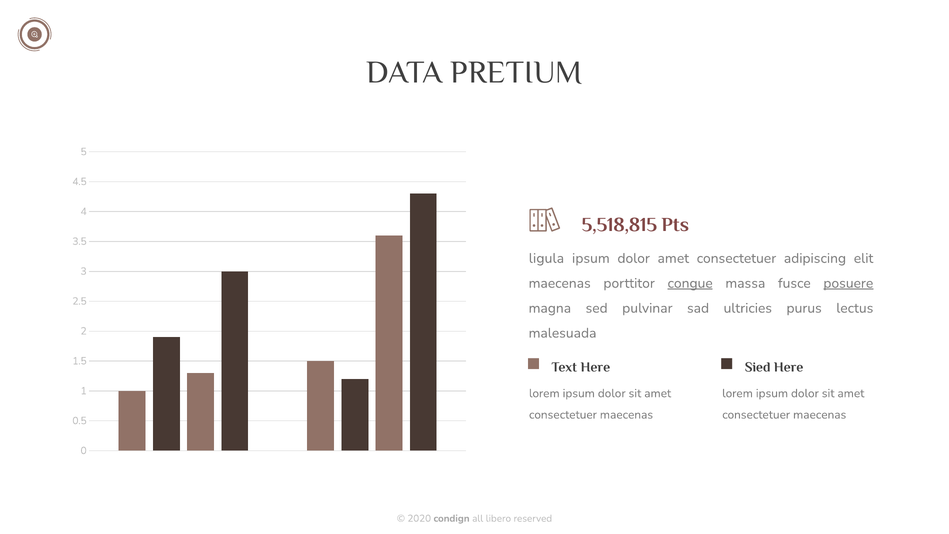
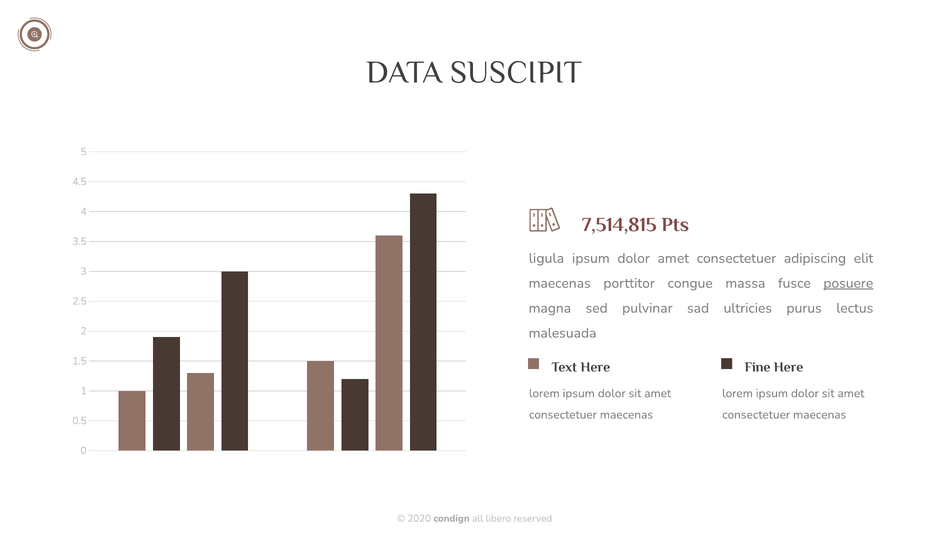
PRETIUM: PRETIUM -> SUSCIPIT (516, 72)
5,518,815: 5,518,815 -> 7,514,815 (619, 225)
congue underline: present -> none (690, 283)
Sied: Sied -> Fine (758, 367)
